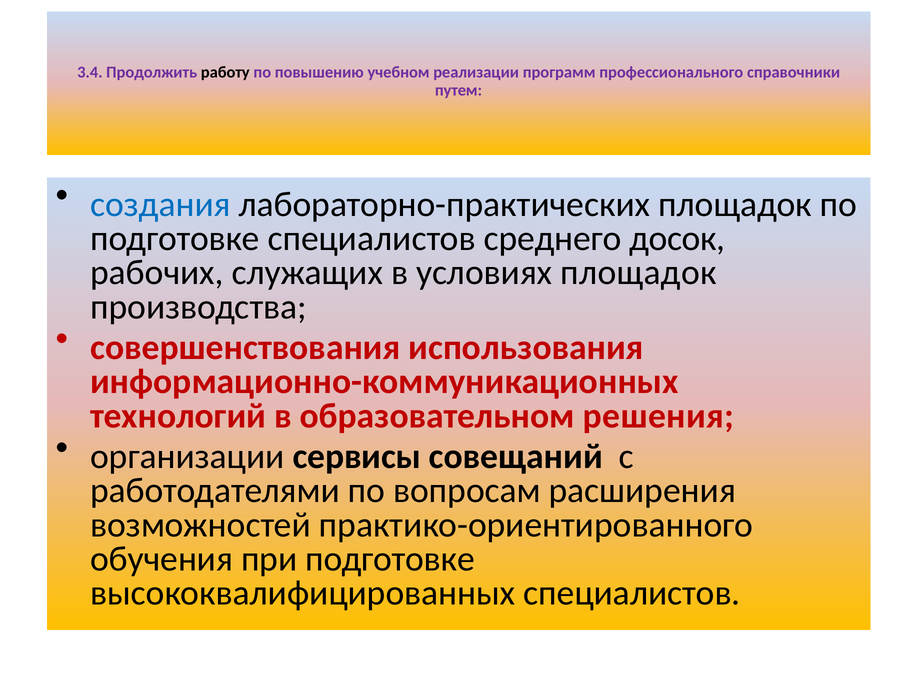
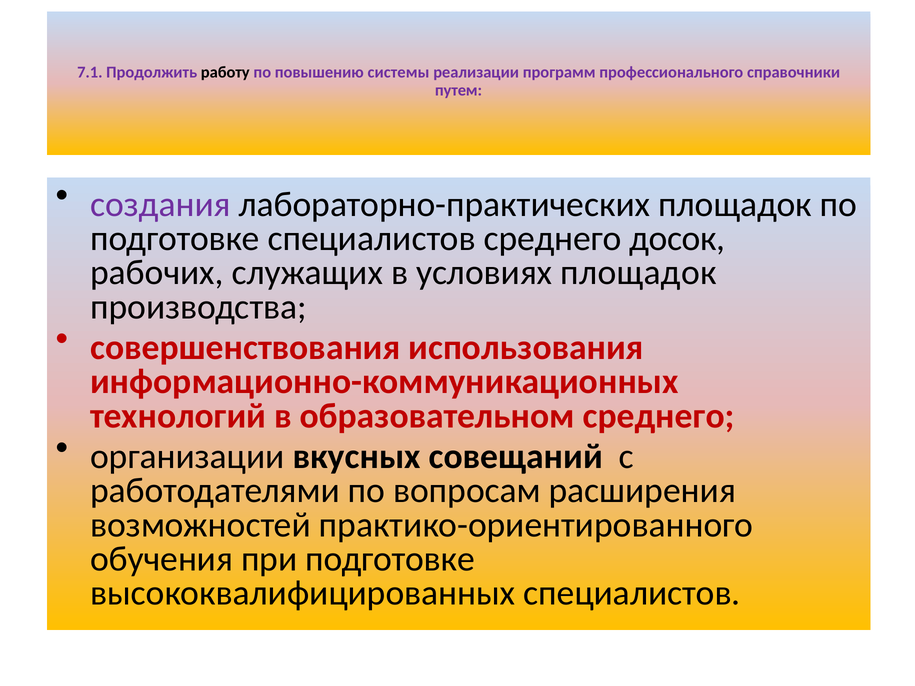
3.4: 3.4 -> 7.1 (90, 72)
учебном: учебном -> системы (398, 72)
создания colour: blue -> purple (160, 204)
образовательном решения: решения -> среднего (659, 416)
сервисы: сервисы -> вкусных (357, 457)
